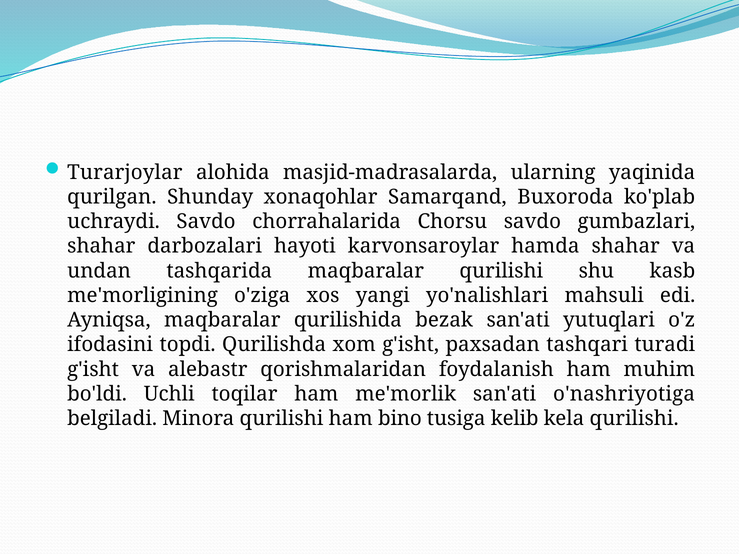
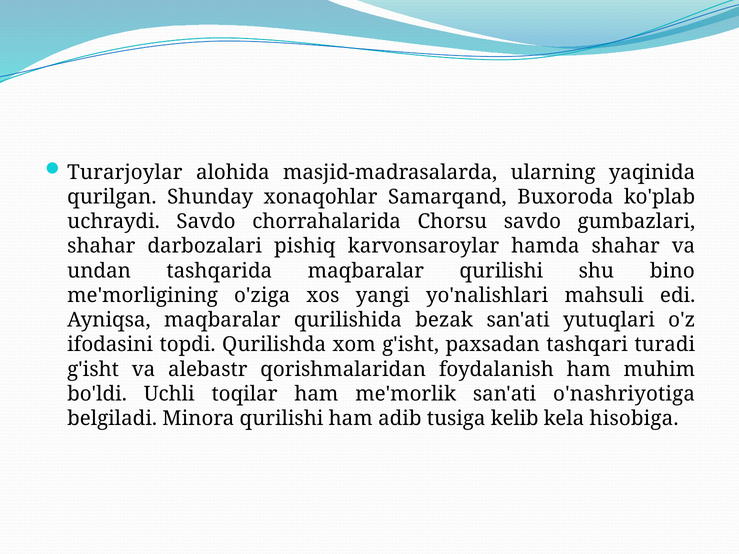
hayoti: hayoti -> pishiq (305, 246)
kasb: kasb -> bino (672, 271)
bino: bino -> adib (400, 419)
kela qurilishi: qurilishi -> hisobiga (634, 419)
